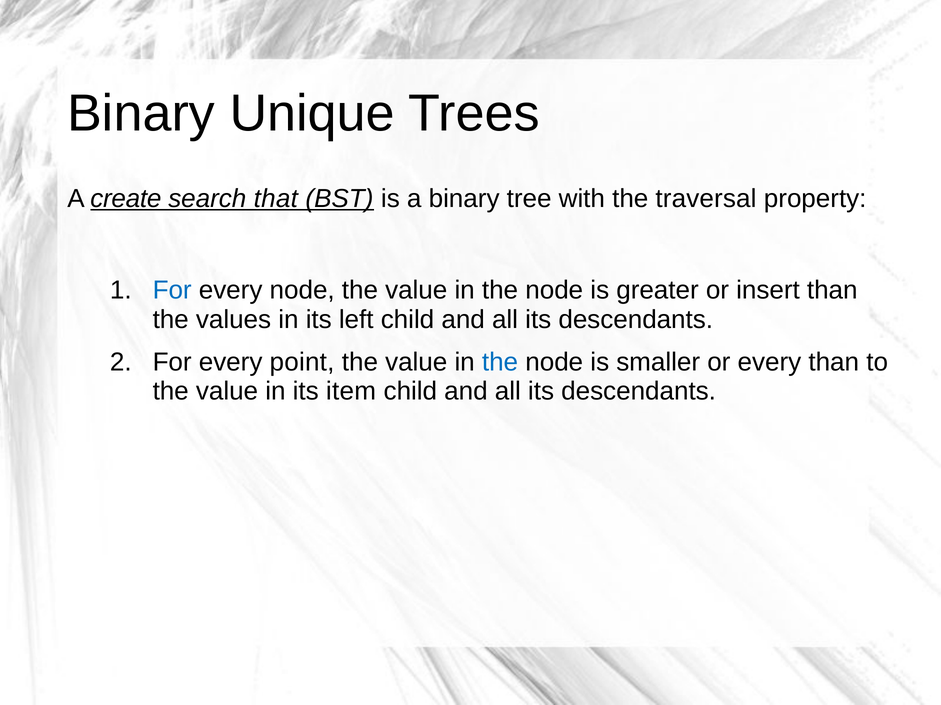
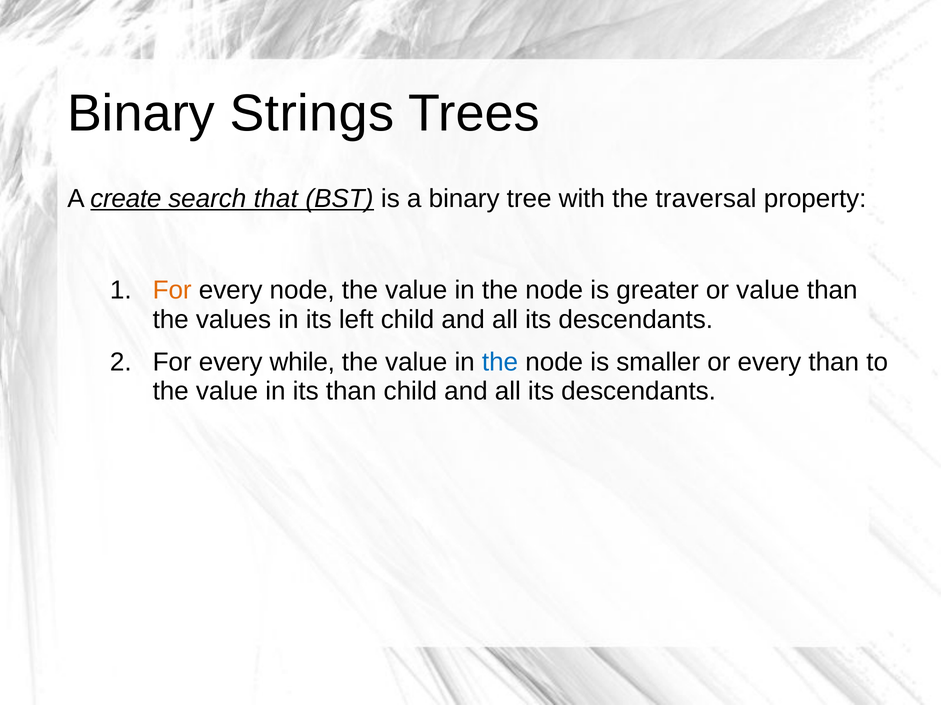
Unique: Unique -> Strings (312, 114)
For colour: blue -> orange (172, 291)
or insert: insert -> value (768, 291)
point: point -> while (302, 362)
its item: item -> than (351, 391)
